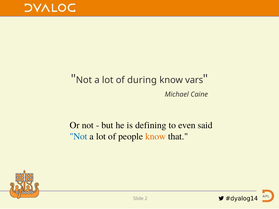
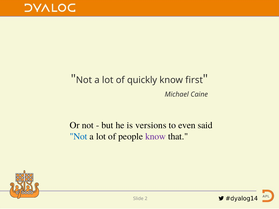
during: during -> quickly (142, 80)
vars: vars -> first (194, 80)
defining: defining -> versions (151, 125)
know colour: orange -> purple (156, 137)
